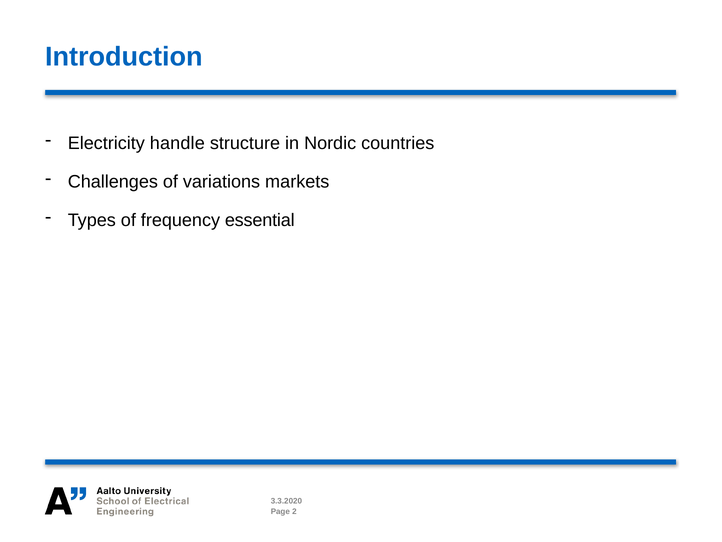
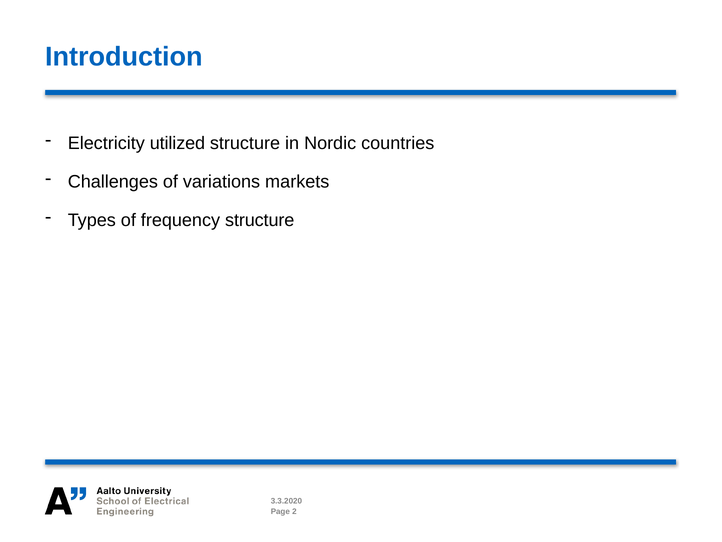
handle: handle -> utilized (177, 143)
frequency essential: essential -> structure (260, 220)
